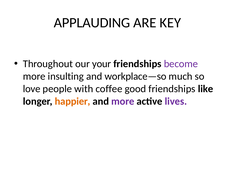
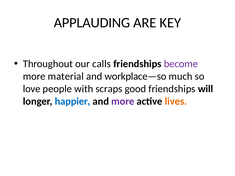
your: your -> calls (102, 64)
insulting: insulting -> material (66, 76)
coffee: coffee -> scraps (109, 89)
like: like -> will (206, 89)
happier colour: orange -> blue (73, 102)
lives colour: purple -> orange (176, 102)
